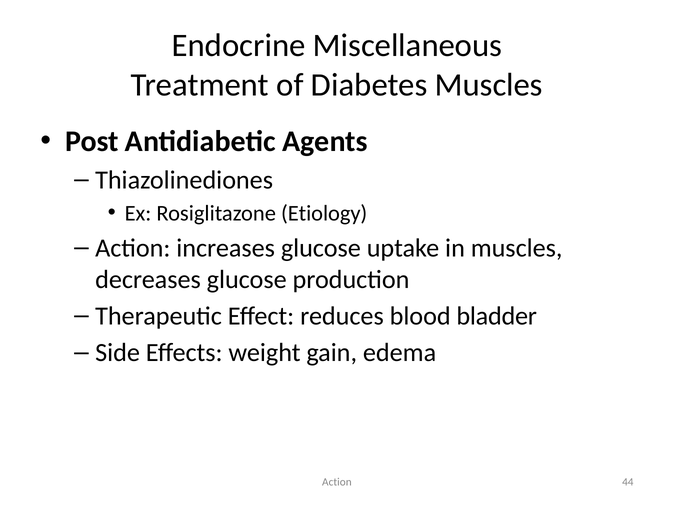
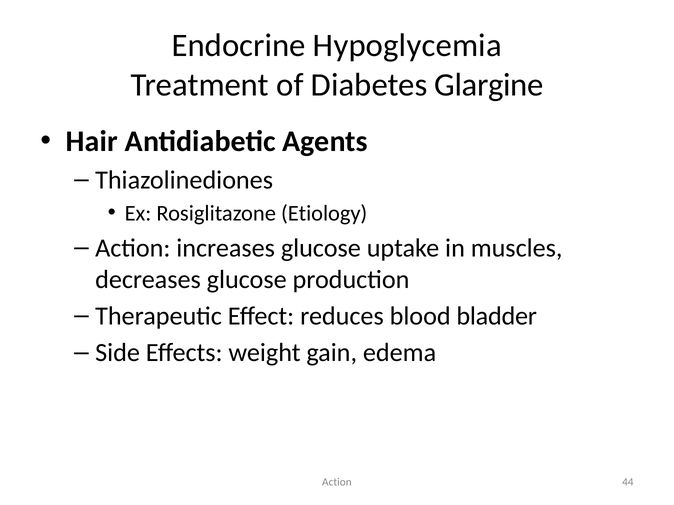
Miscellaneous: Miscellaneous -> Hypoglycemia (407, 46)
Diabetes Muscles: Muscles -> Glargine (489, 85)
Post: Post -> Hair (92, 141)
